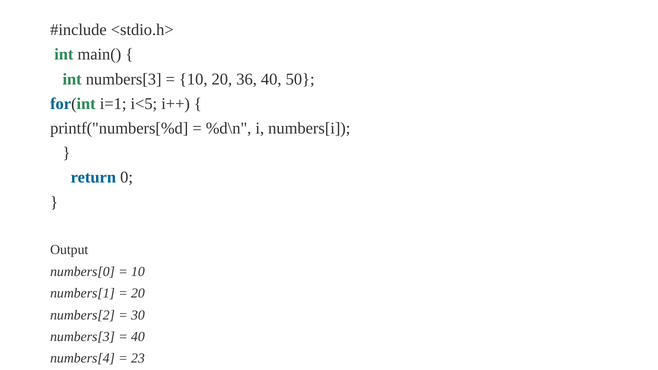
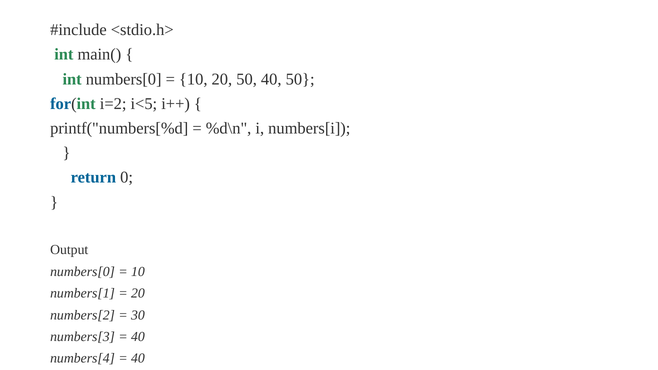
int numbers[3: numbers[3 -> numbers[0 (124, 79)
20 36: 36 -> 50 (247, 79)
i=1: i=1 -> i=2 (113, 104)
23: 23 -> 40 (138, 358)
